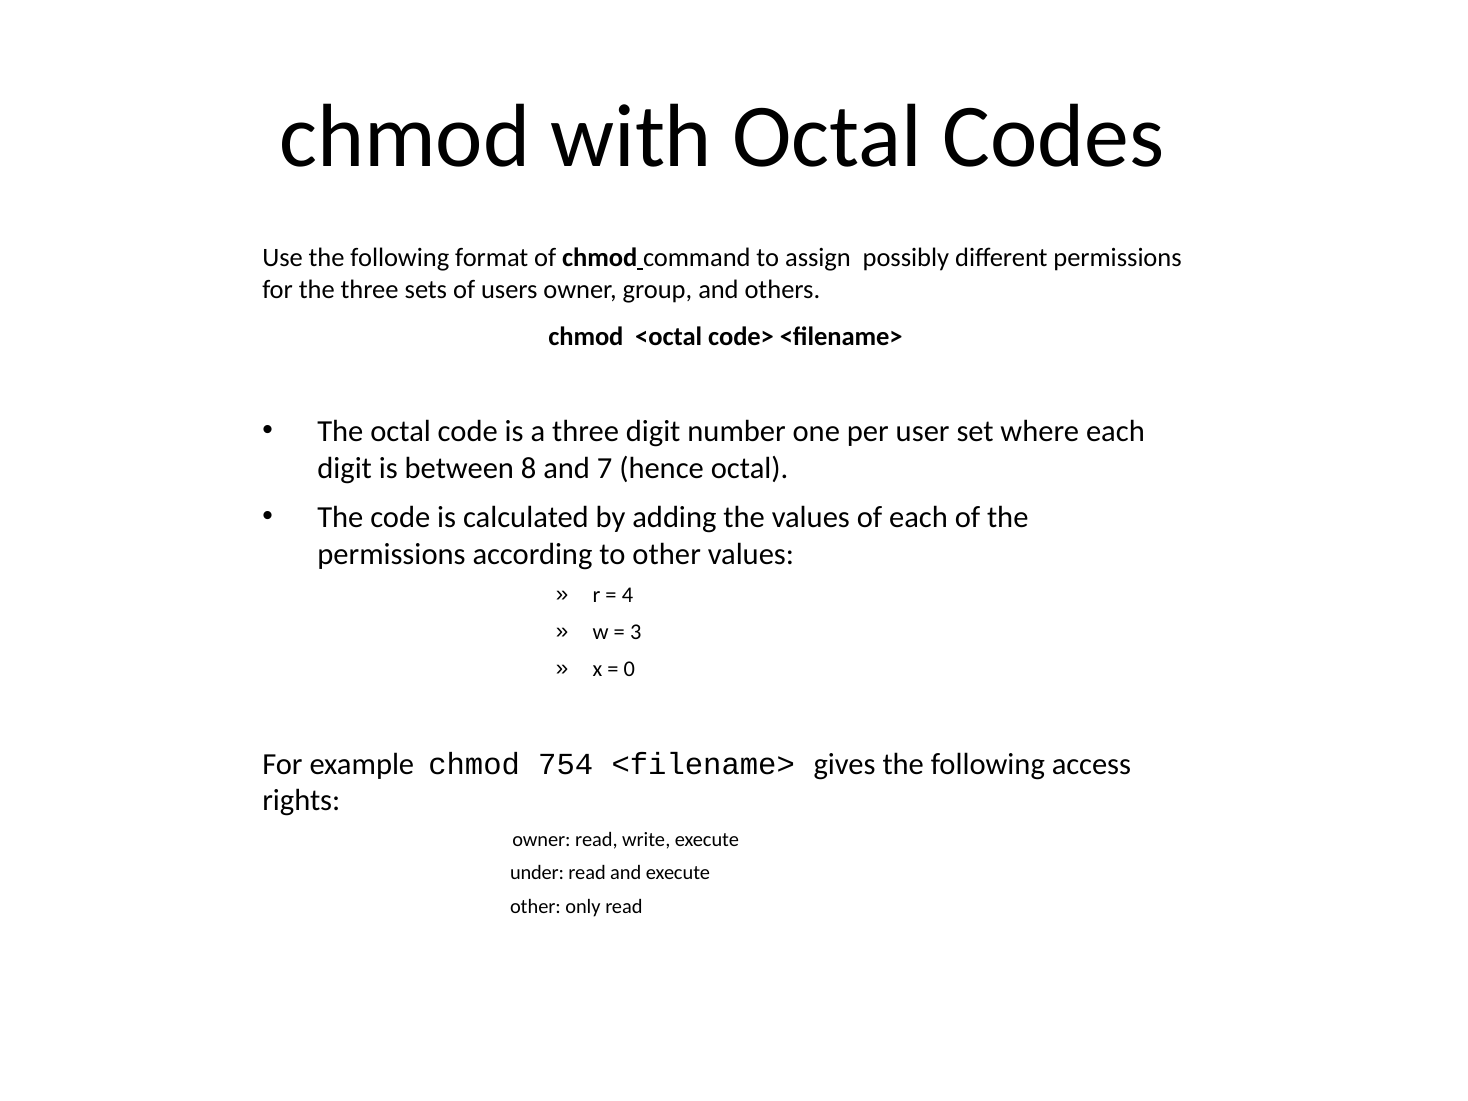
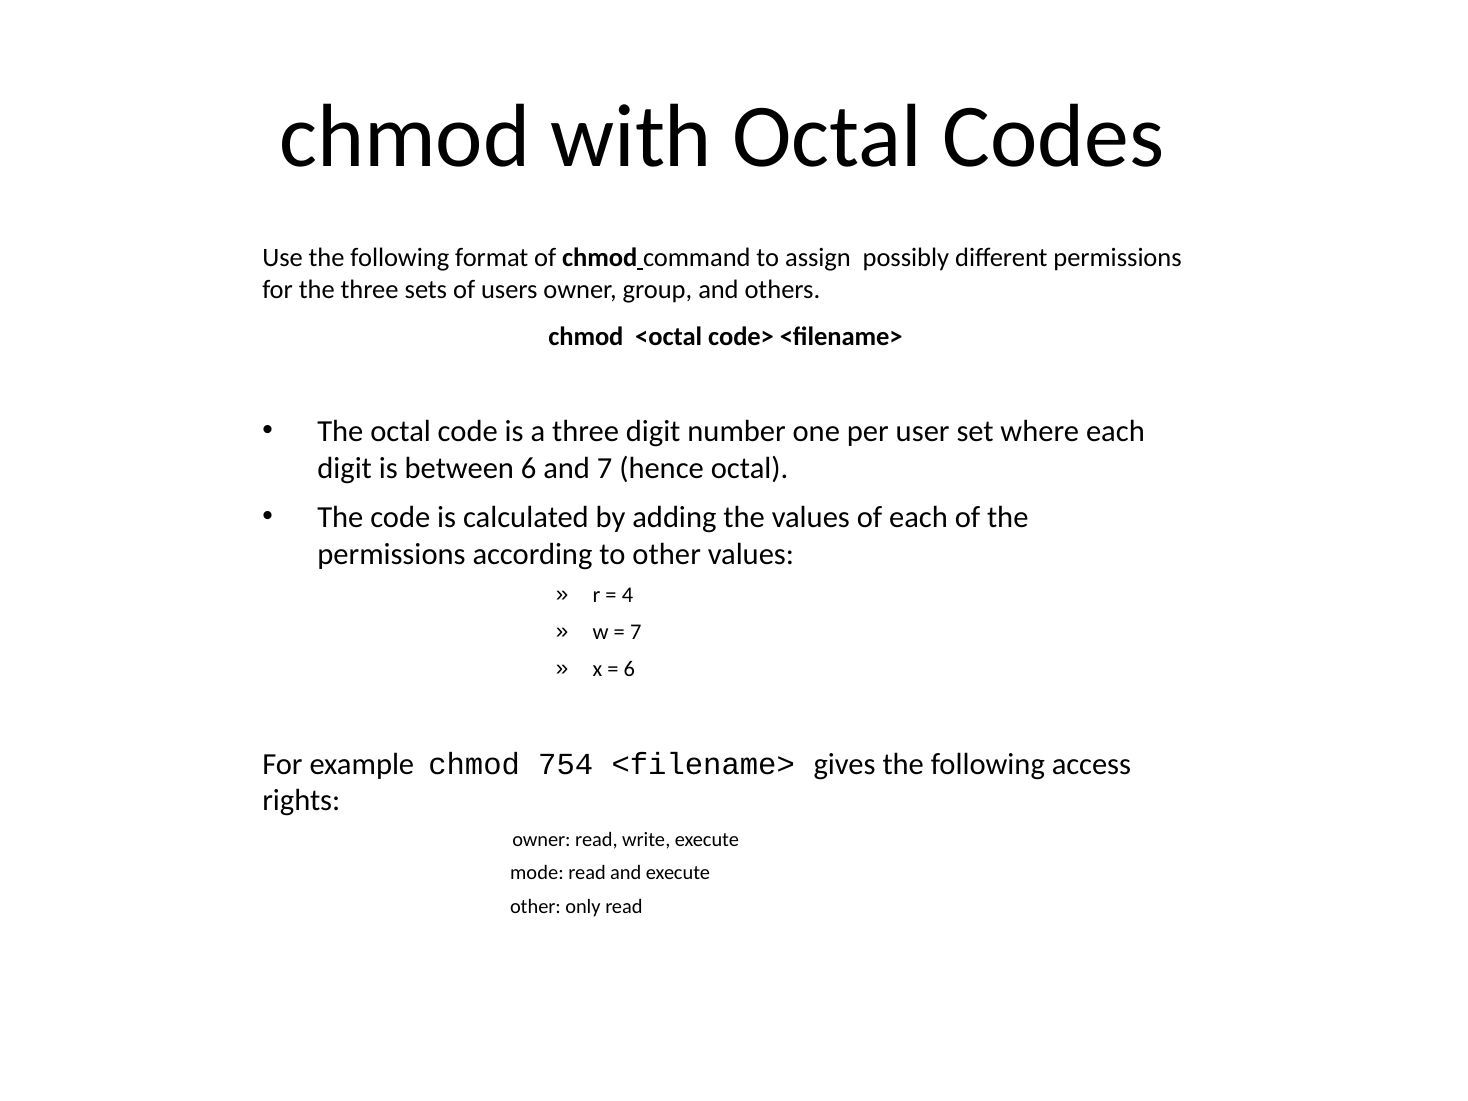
between 8: 8 -> 6 (529, 468)
3: 3 -> 7 (636, 632)
0: 0 -> 6 (629, 669)
under: under -> mode (537, 873)
